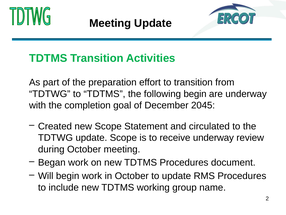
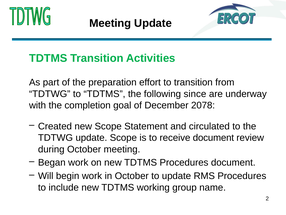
following begin: begin -> since (195, 94)
2045: 2045 -> 2078 (203, 105)
receive underway: underway -> document (213, 137)
